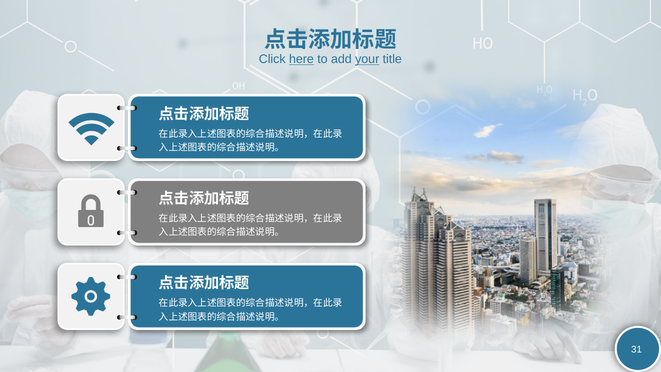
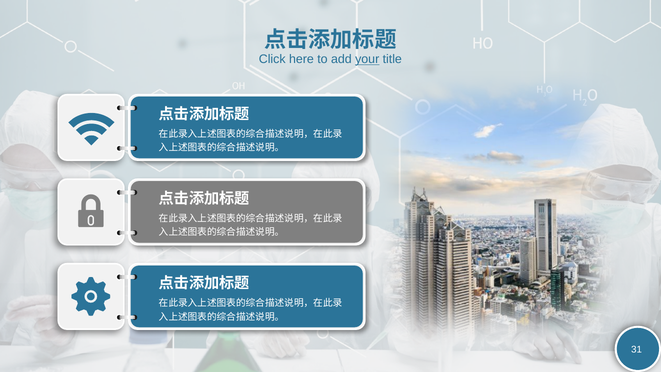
here underline: present -> none (301, 59)
